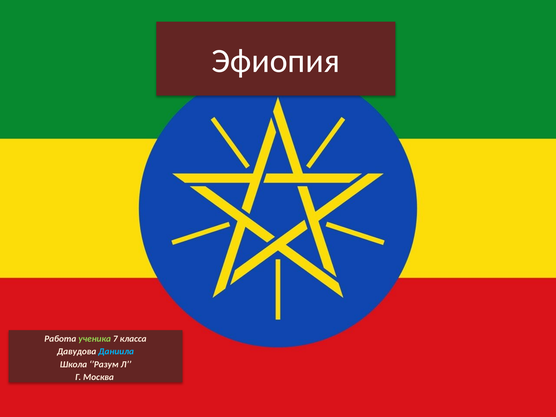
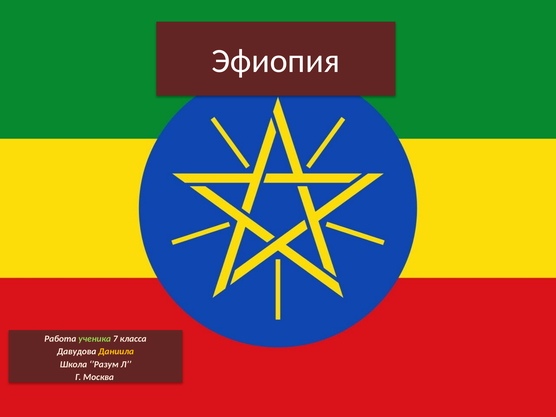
Даниила colour: light blue -> yellow (116, 352)
